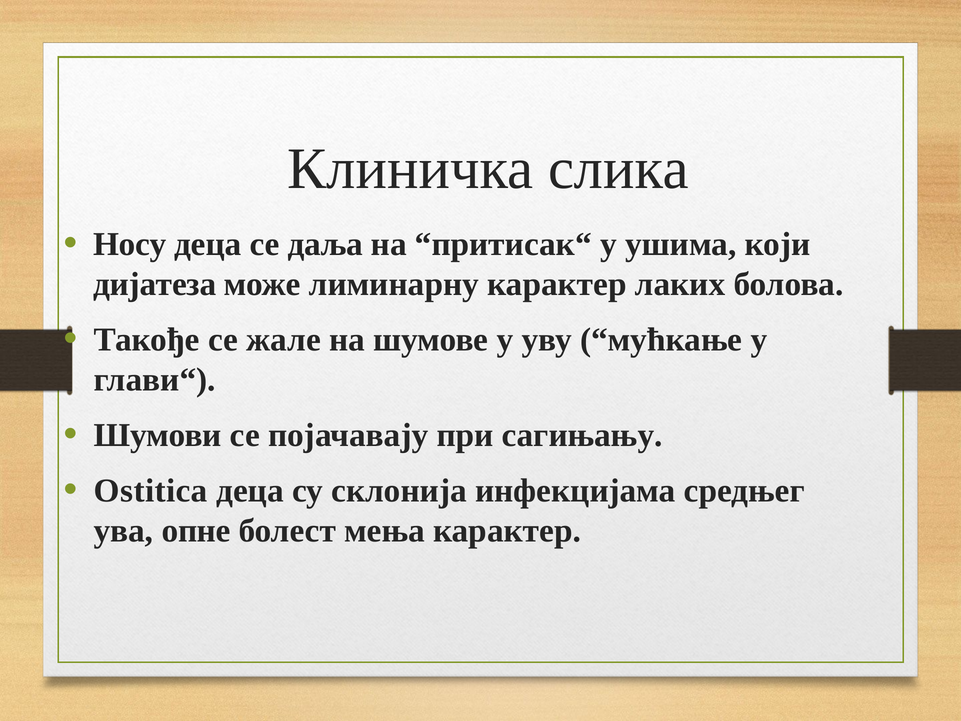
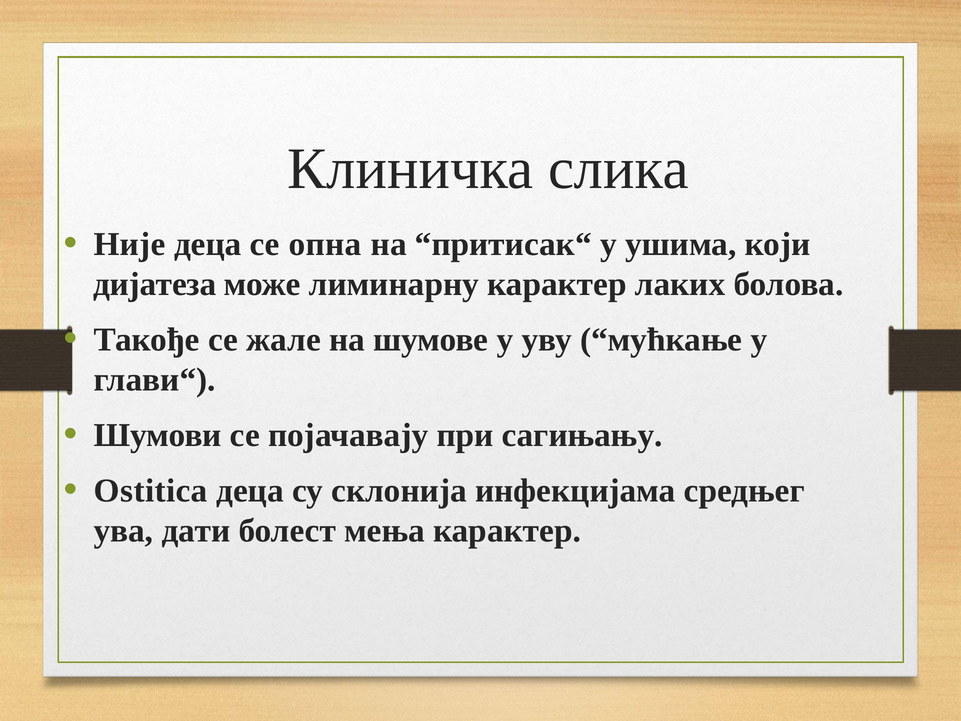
Носу: Носу -> Није (130, 244)
даља: даља -> опна (325, 244)
опне: опне -> дати (196, 531)
